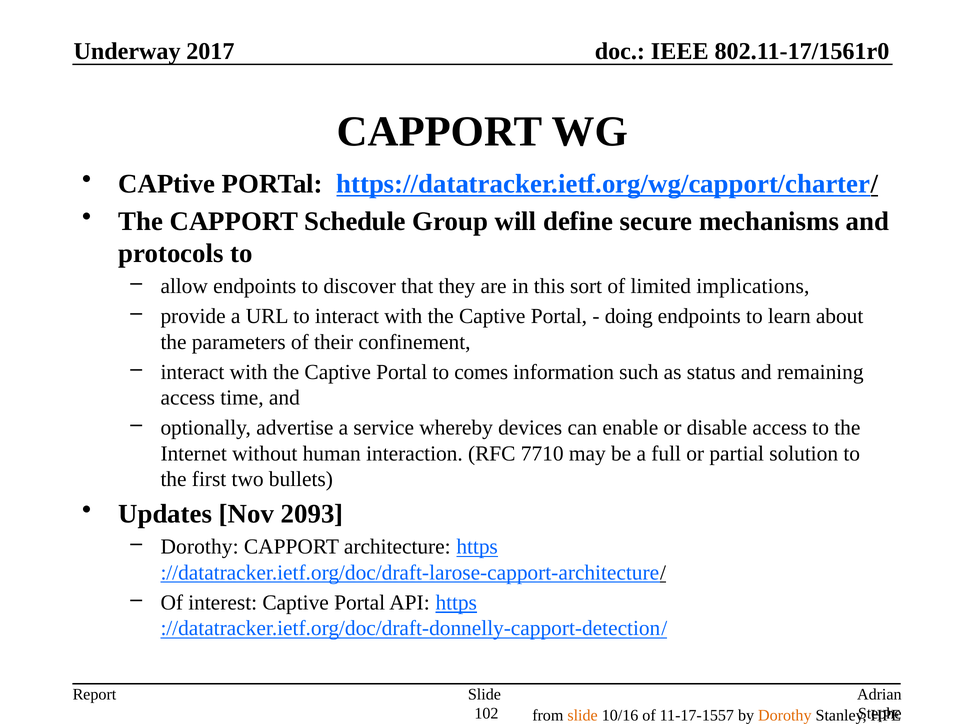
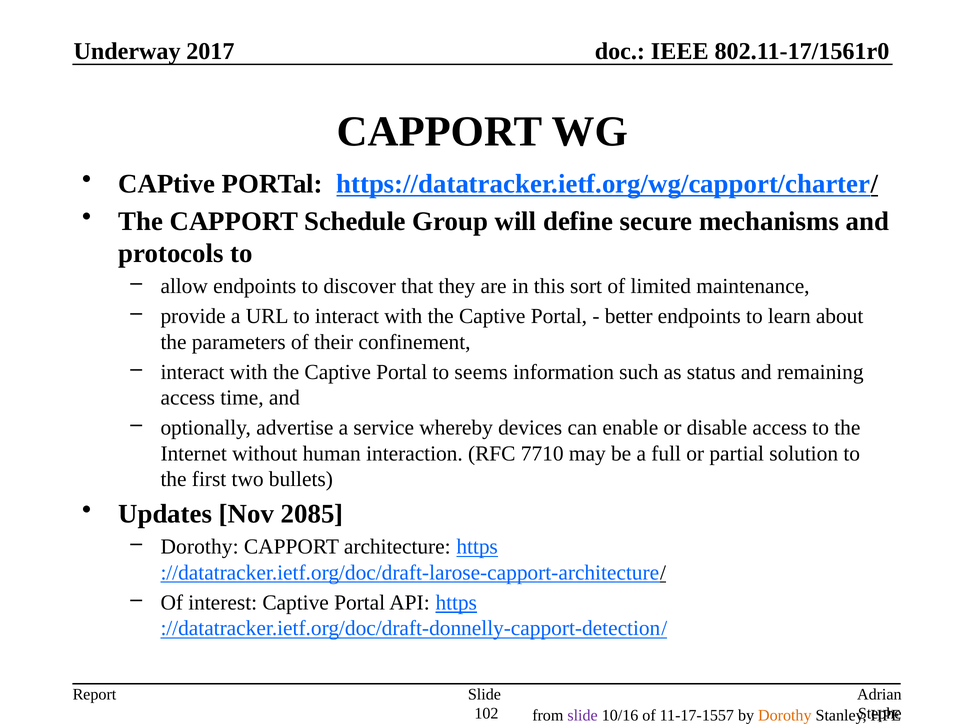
implications: implications -> maintenance (753, 286)
doing: doing -> better (629, 316)
comes: comes -> seems (481, 372)
2093: 2093 -> 2085 (312, 514)
slide colour: orange -> purple (583, 715)
